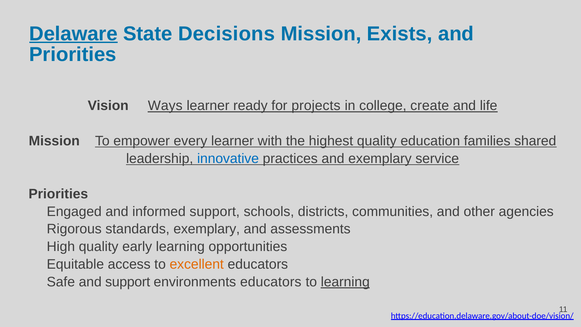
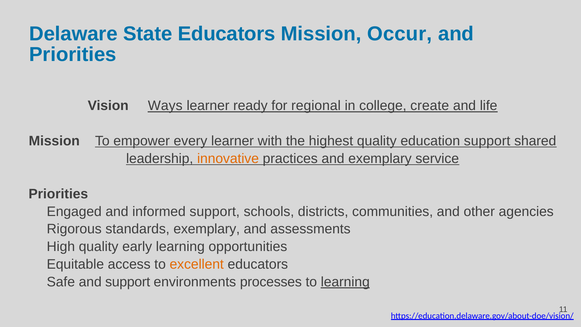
Delaware underline: present -> none (73, 34)
State Decisions: Decisions -> Educators (227, 34)
Exists: Exists -> Occur (400, 34)
projects: projects -> regional (316, 106)
education families: families -> support (487, 141)
innovative colour: blue -> orange (228, 159)
environments educators: educators -> processes (271, 282)
